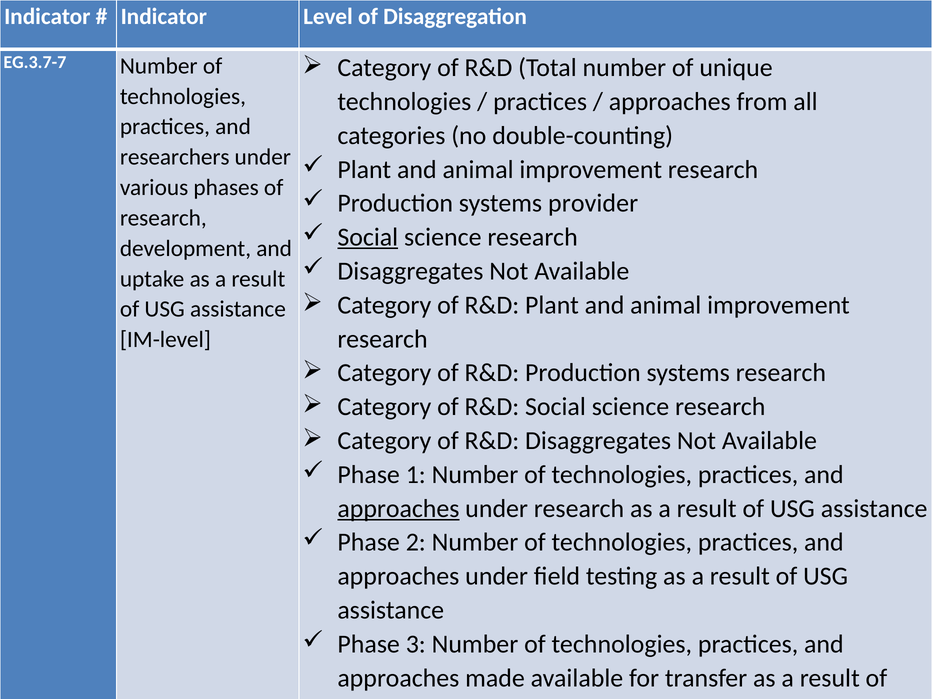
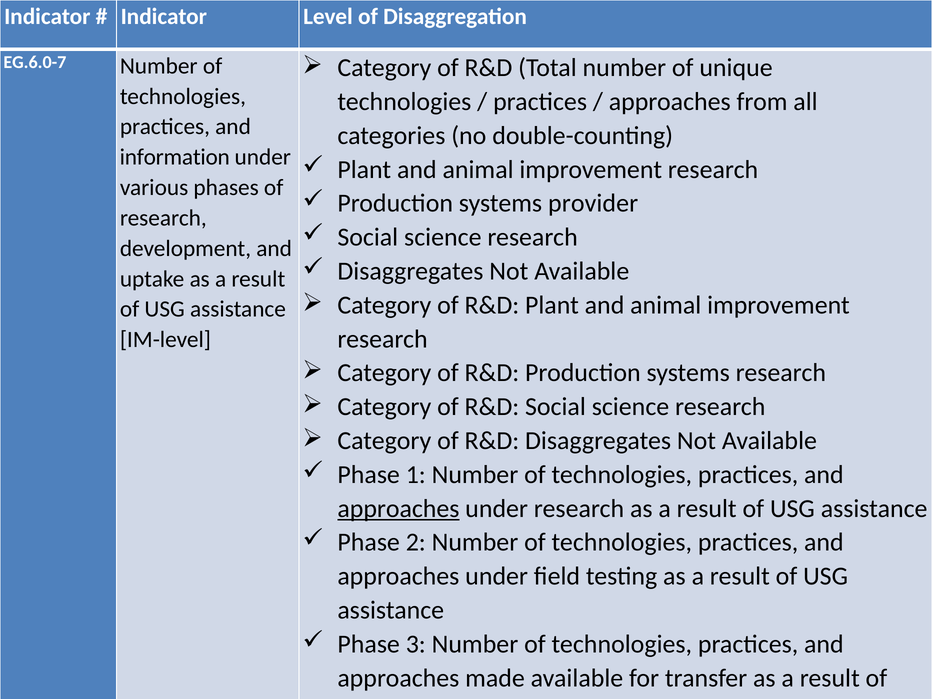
EG.3.7-7: EG.3.7-7 -> EG.6.0-7 (35, 62)
researchers: researchers -> information (175, 157)
Social underline: present -> none (368, 237)
